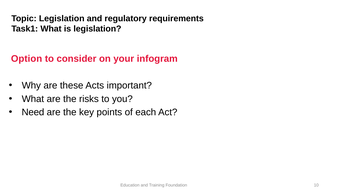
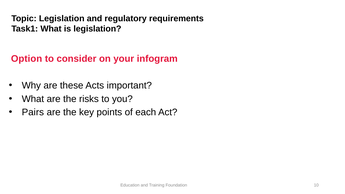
Need: Need -> Pairs (33, 112)
